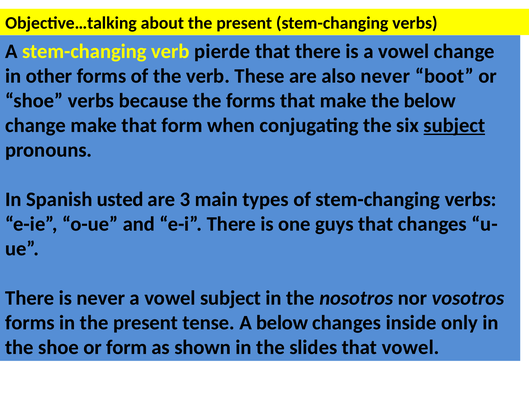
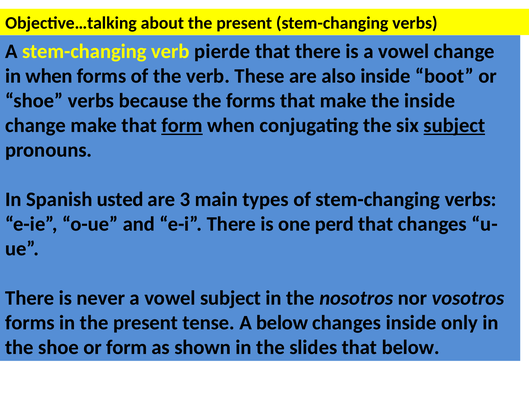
in other: other -> when (49, 76)
also never: never -> inside (385, 76)
the below: below -> inside (430, 101)
form underline: none -> present (182, 126)
guys: guys -> perd (334, 225)
that vowel: vowel -> below (411, 348)
